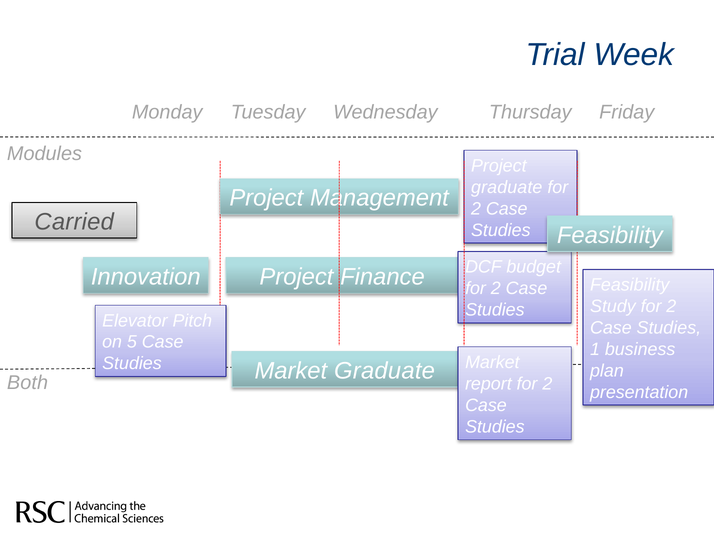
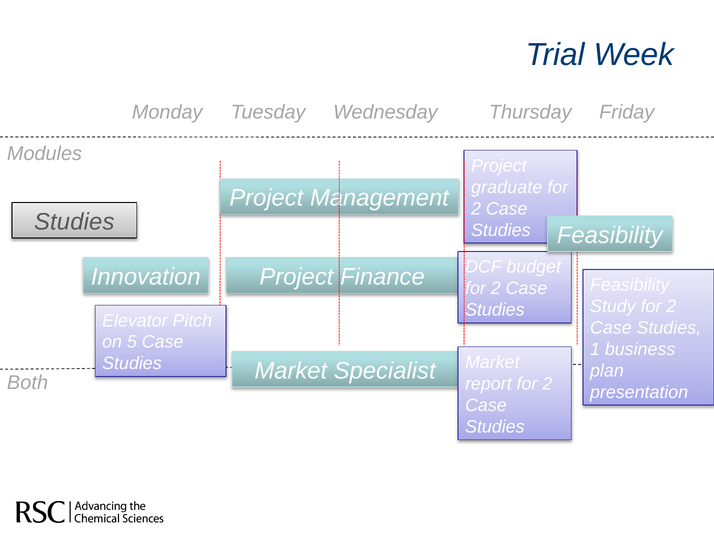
Carried: Carried -> Studies (74, 222)
Market Graduate: Graduate -> Specialist (385, 370)
